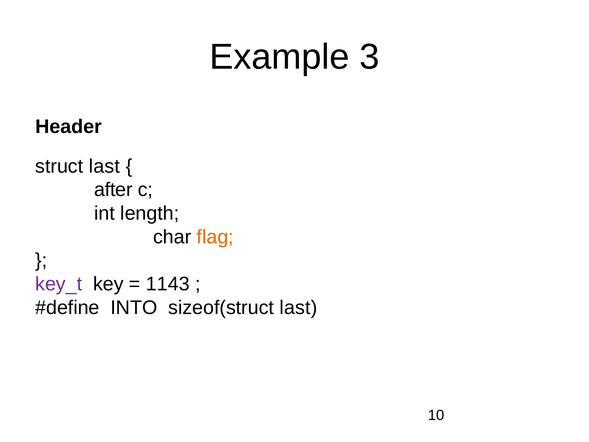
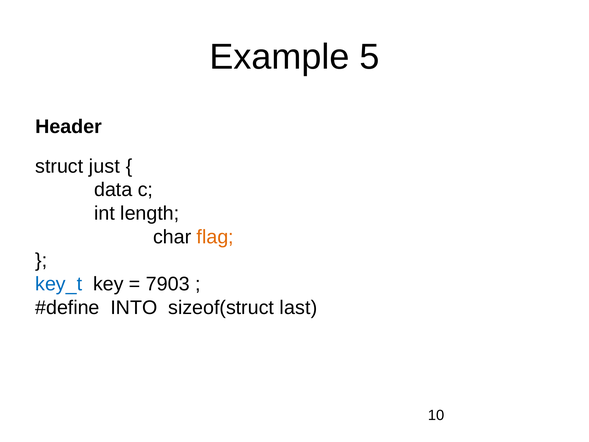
3: 3 -> 5 (369, 57)
struct last: last -> just (104, 166)
after: after -> data (113, 190)
key_t colour: purple -> blue (59, 284)
1143: 1143 -> 7903 (168, 284)
